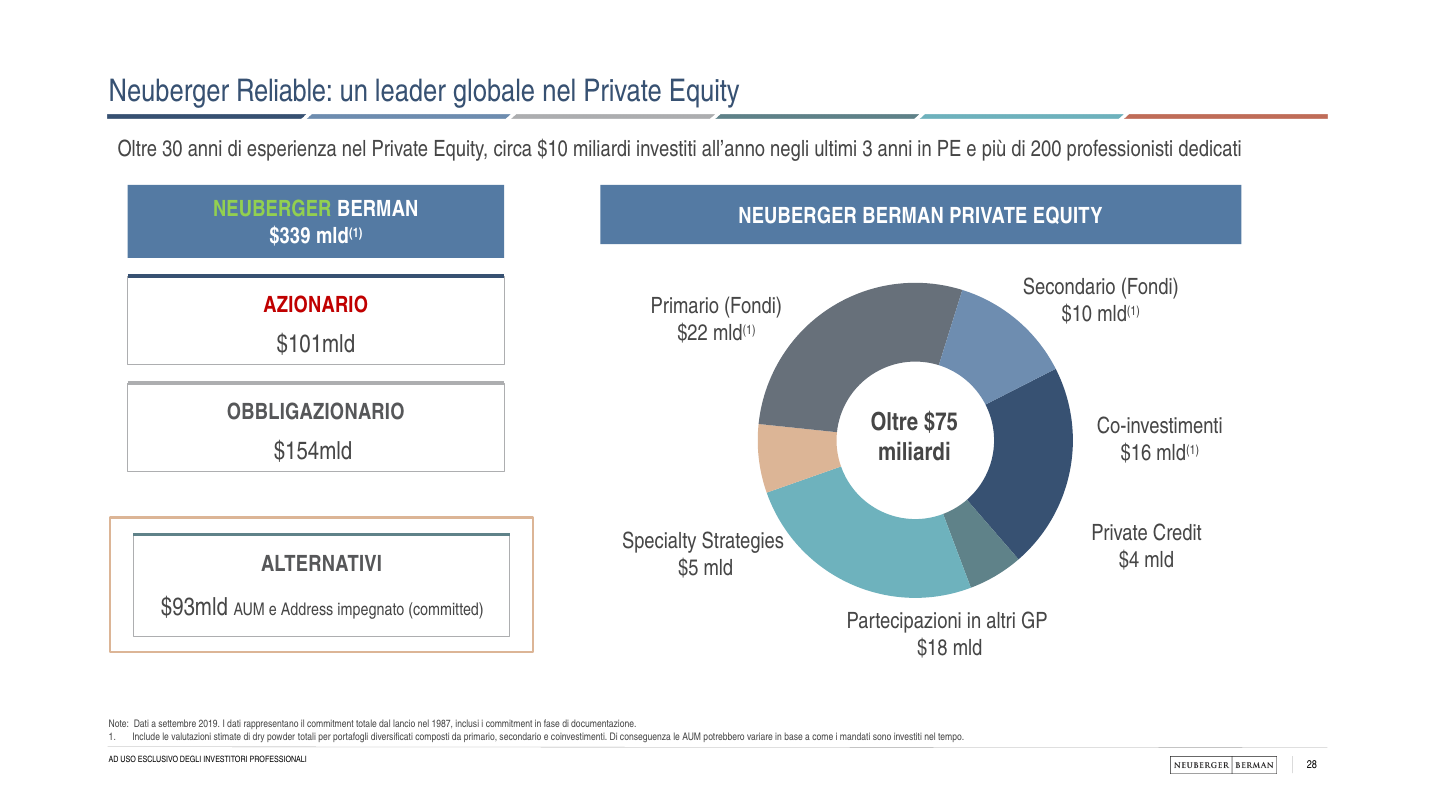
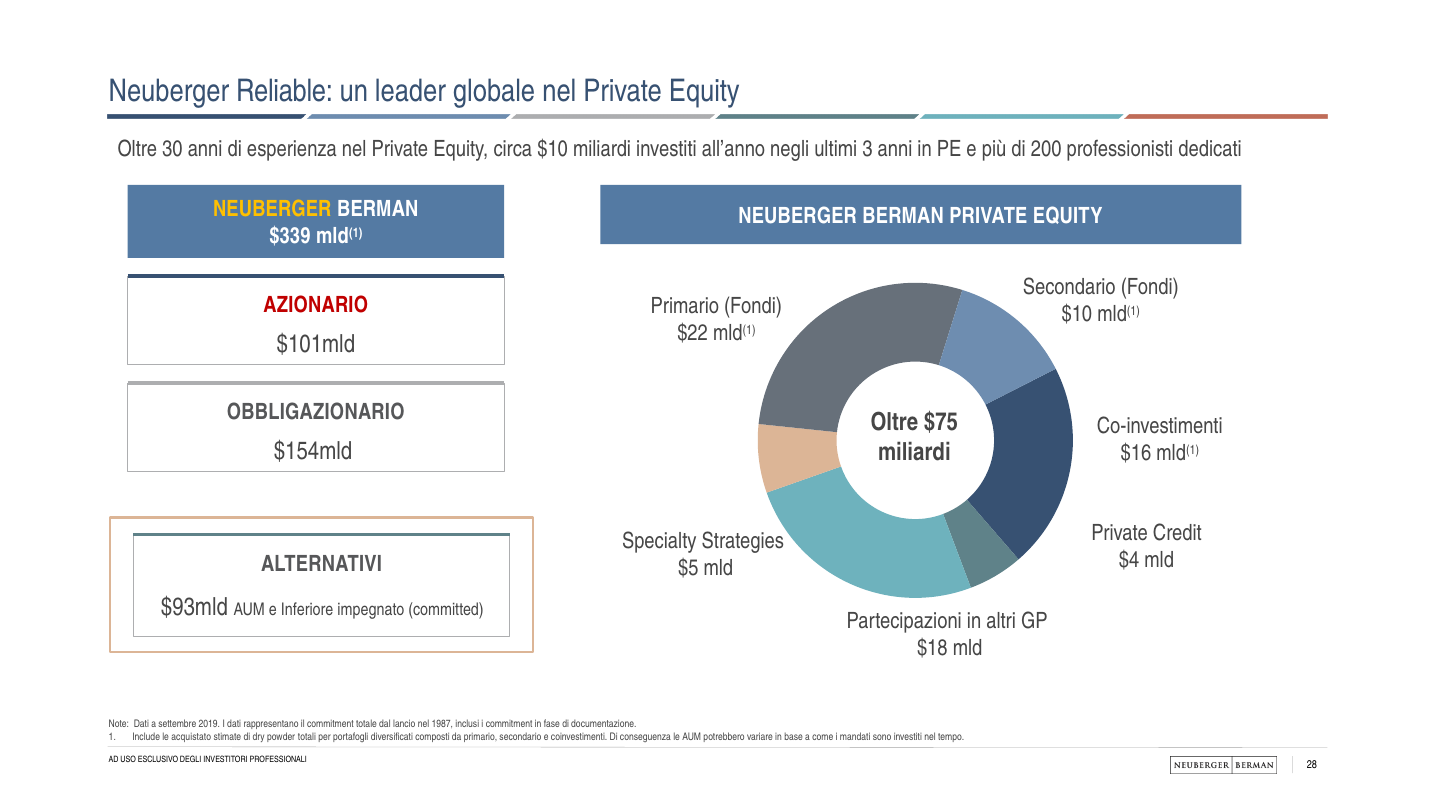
NEUBERGER colour: light green -> yellow (272, 209)
Address: Address -> Inferiore (307, 610)
valutazioni: valutazioni -> acquistato (191, 737)
